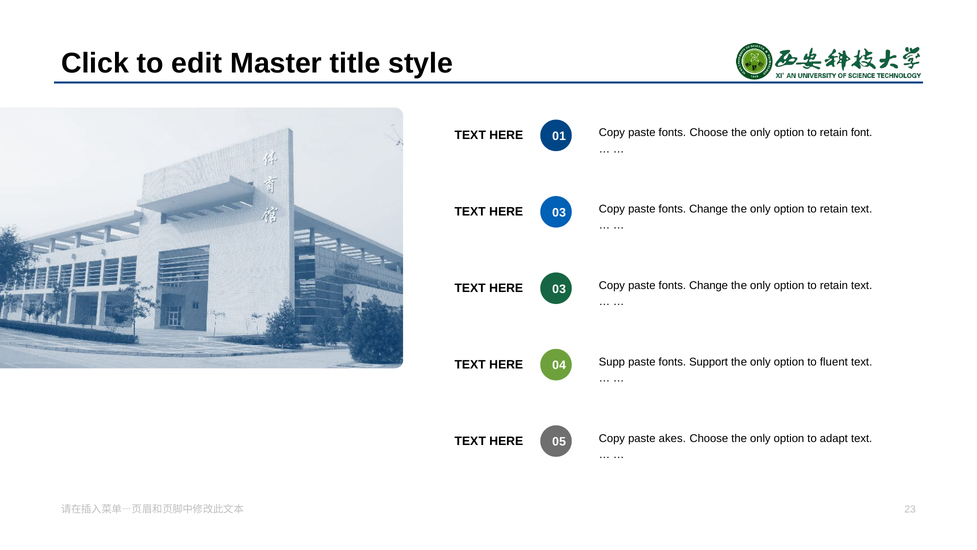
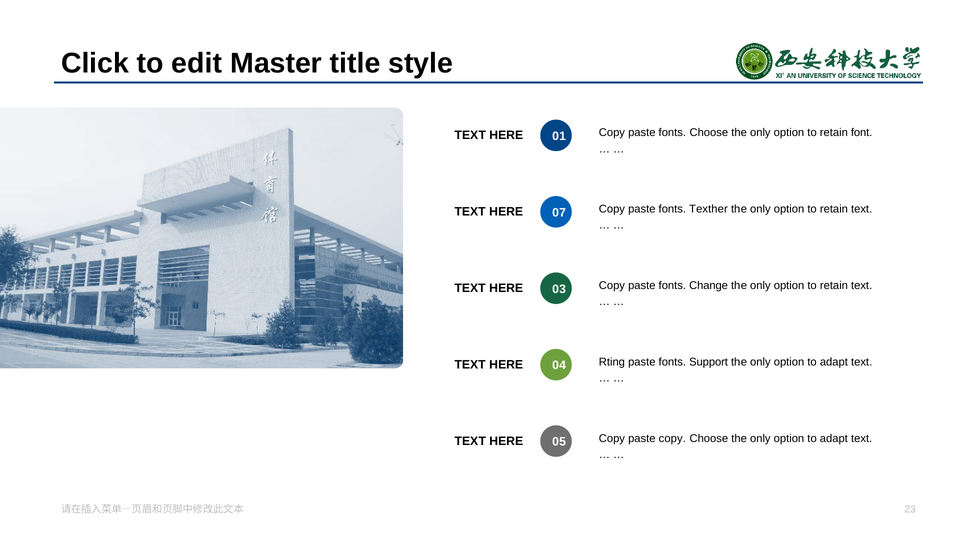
Change: Change -> Texther (708, 209)
3: 3 -> 7 (563, 212)
Supp: Supp -> Rting (612, 362)
fluent: fluent -> adapt (834, 362)
paste akes: akes -> copy (672, 438)
